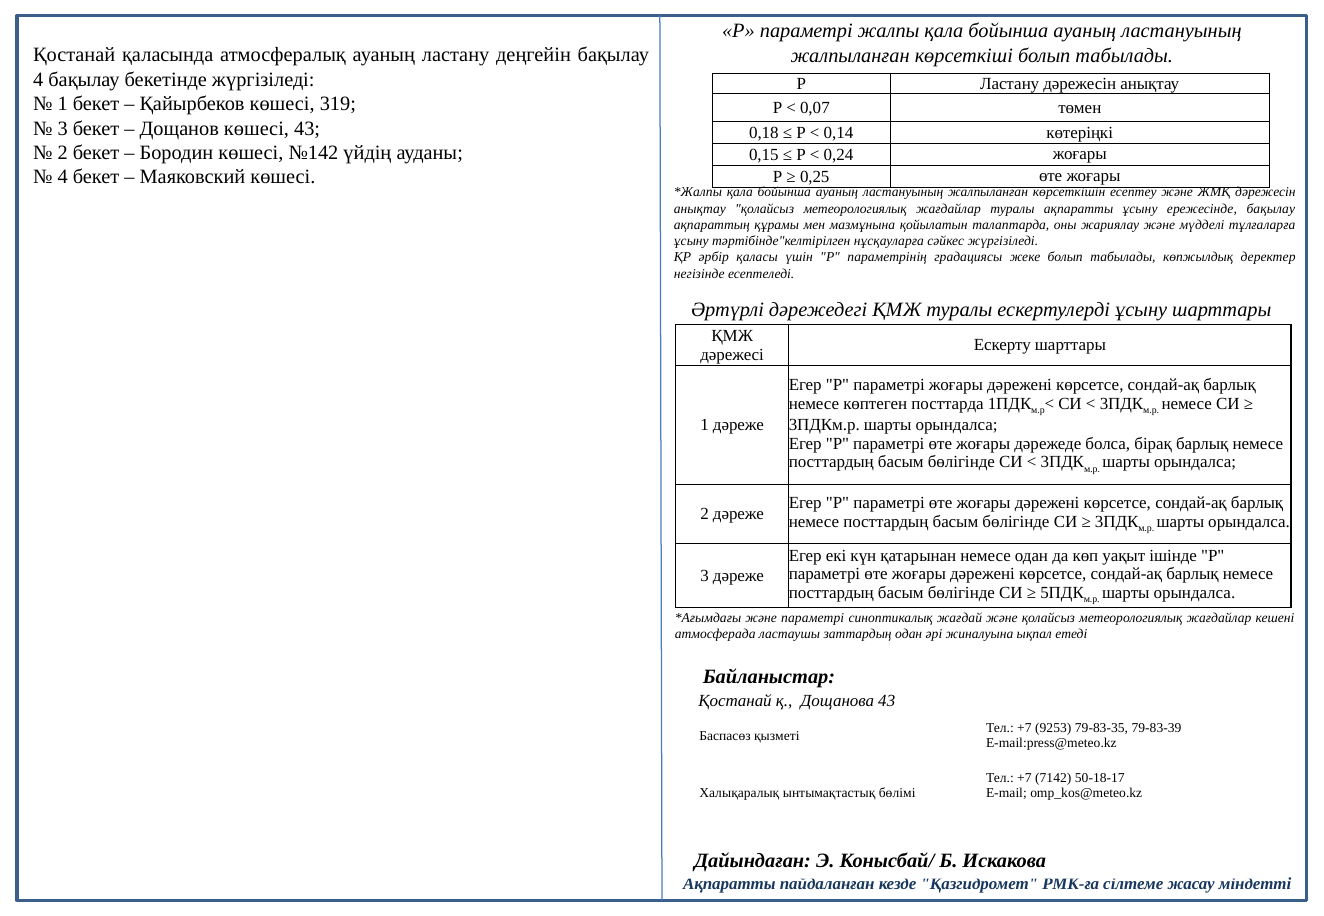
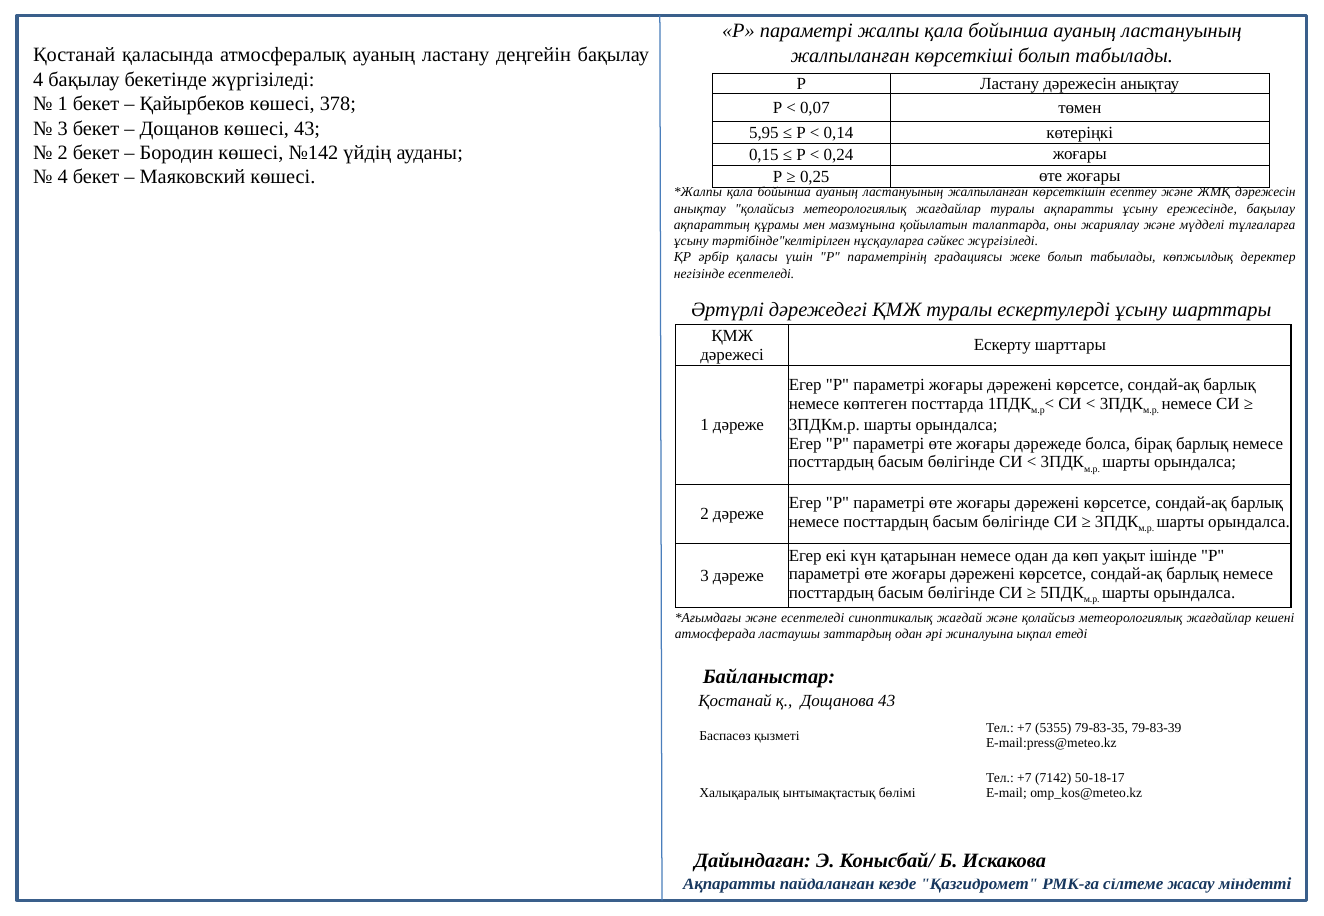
319: 319 -> 378 (338, 104)
0,18: 0,18 -> 5,95 (764, 133)
және параметрі: параметрі -> есептеледі (813, 618)
9253: 9253 -> 5355 (1053, 729)
